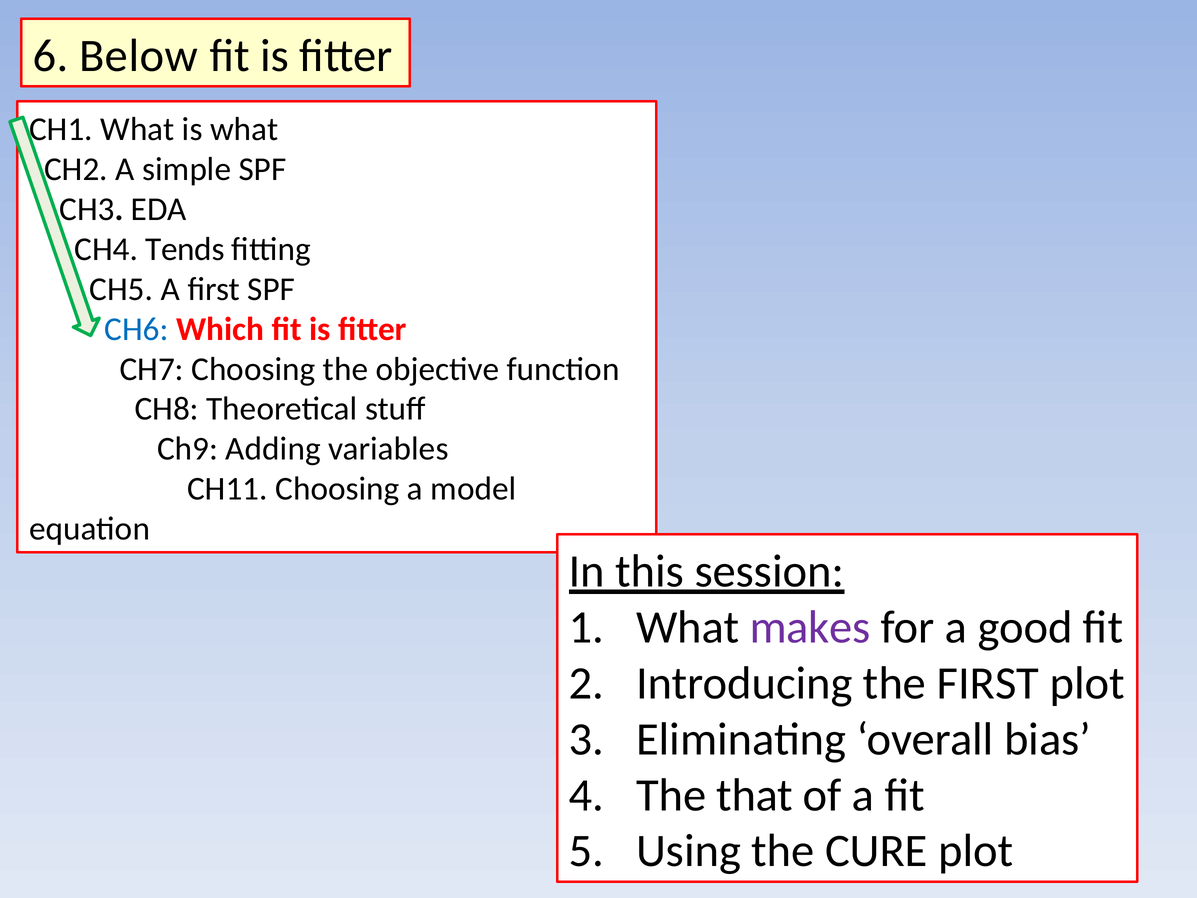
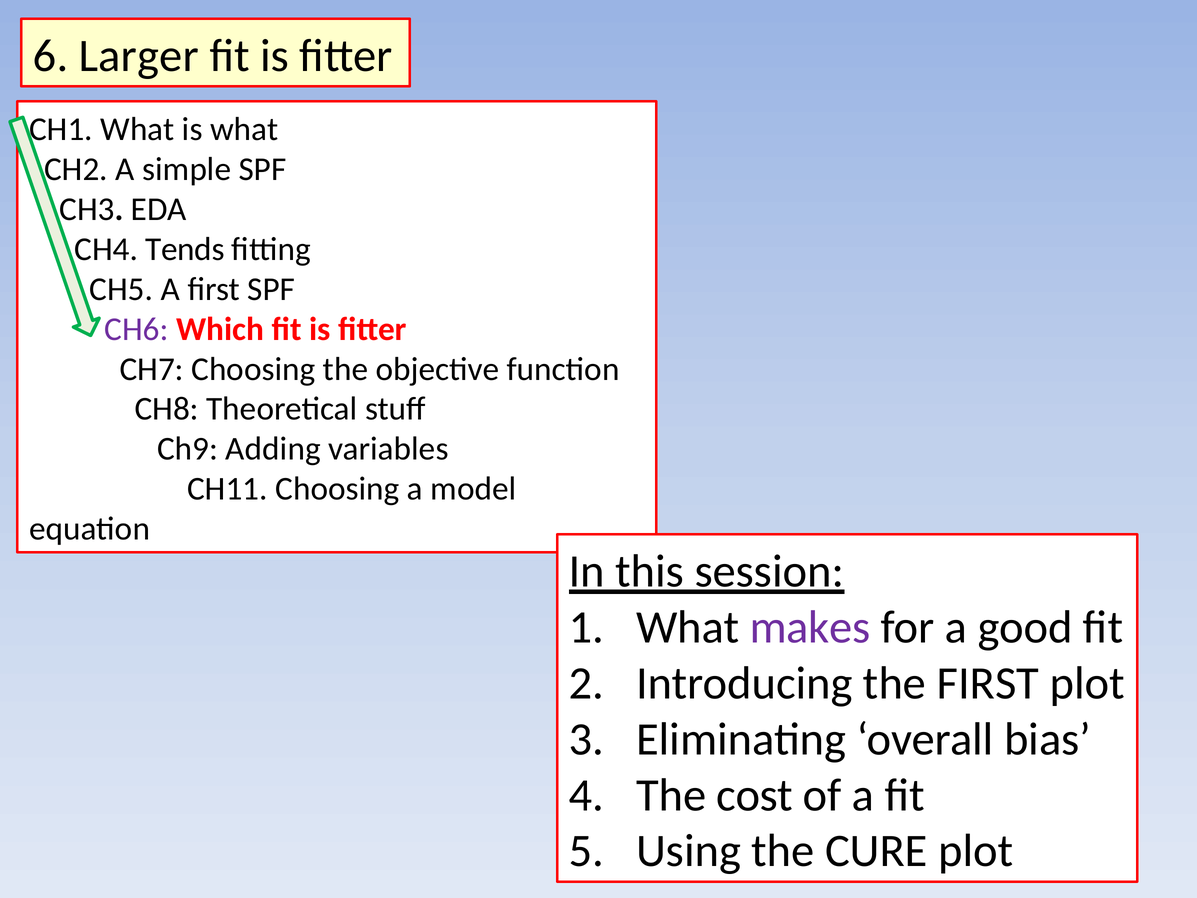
Below: Below -> Larger (139, 56)
CH6 colour: blue -> purple (137, 329)
that: that -> cost (755, 795)
